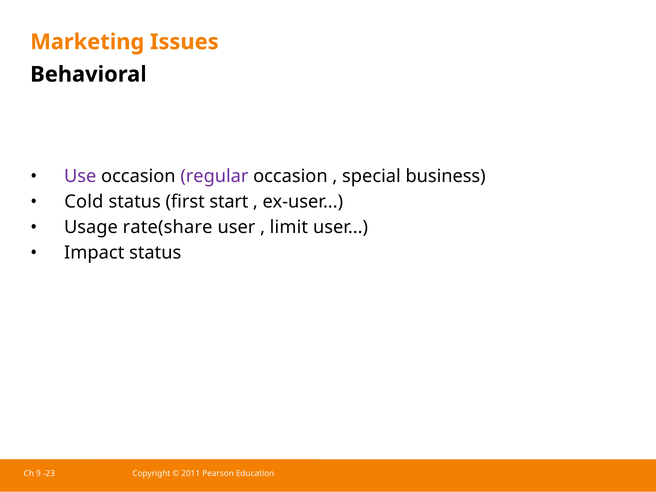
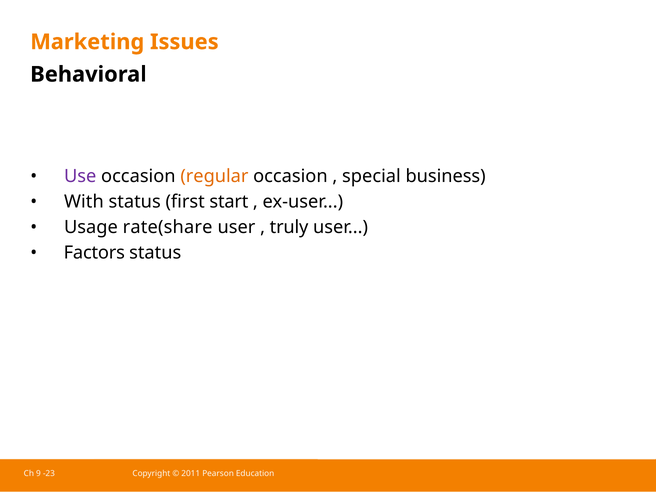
regular colour: purple -> orange (214, 176)
Cold: Cold -> With (84, 202)
limit: limit -> truly (289, 227)
Impact: Impact -> Factors (94, 253)
